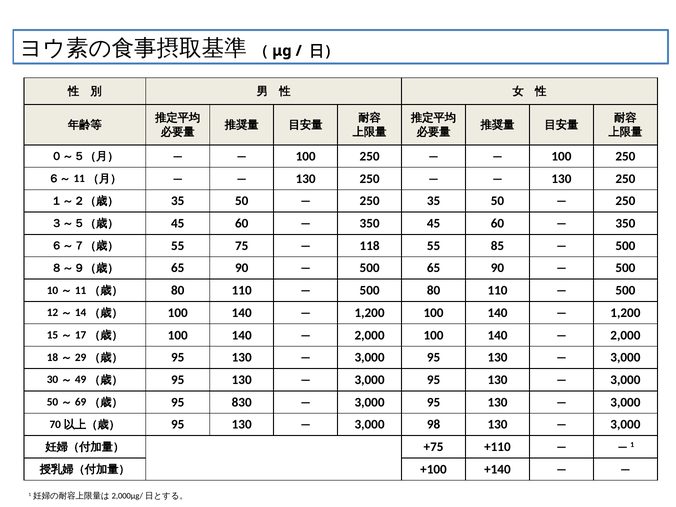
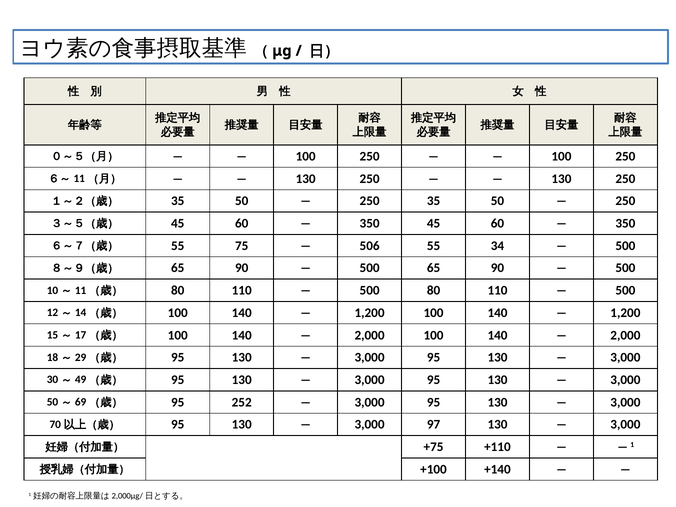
118: 118 -> 506 (370, 246)
85: 85 -> 34 (497, 246)
830: 830 -> 252 (242, 402)
98: 98 -> 97 (434, 425)
